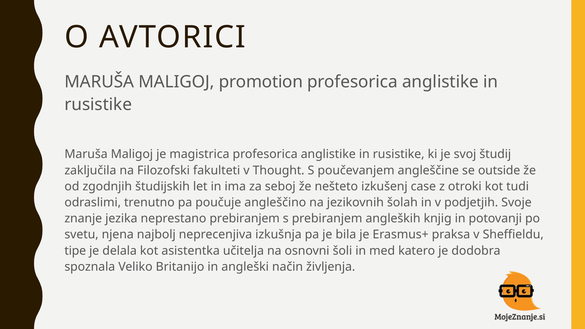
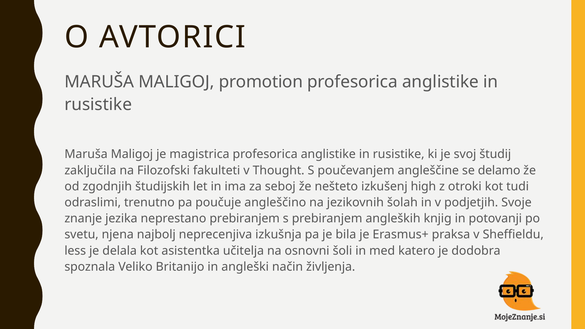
outside: outside -> delamo (499, 170)
case: case -> high (423, 186)
tipe: tipe -> less (75, 251)
